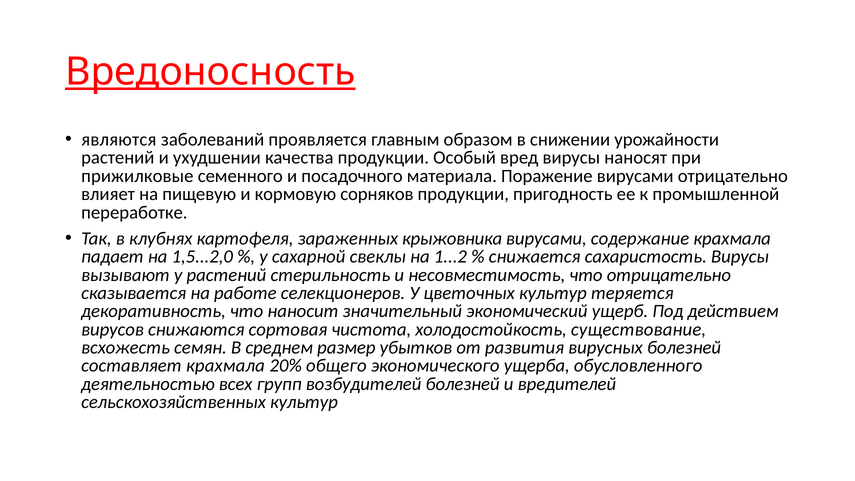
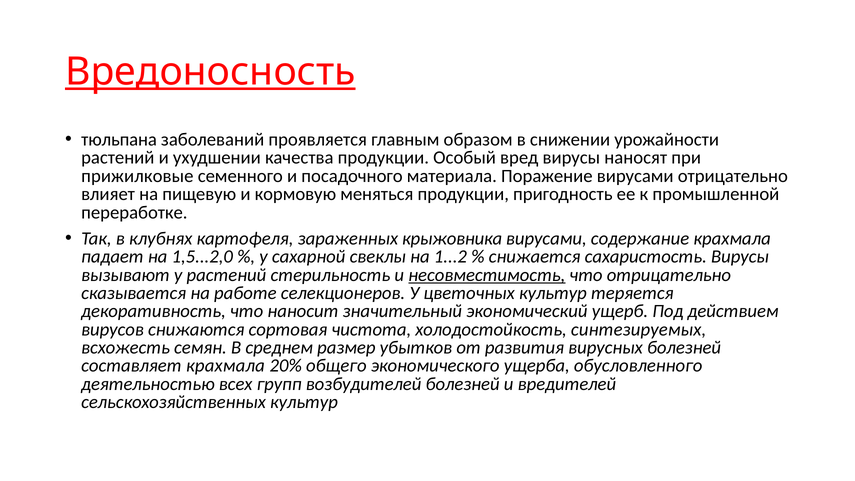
являются: являются -> тюльпана (119, 140)
сорняков: сорняков -> меняться (377, 194)
несовместимость underline: none -> present (487, 275)
существование: существование -> синтезируемых (639, 329)
